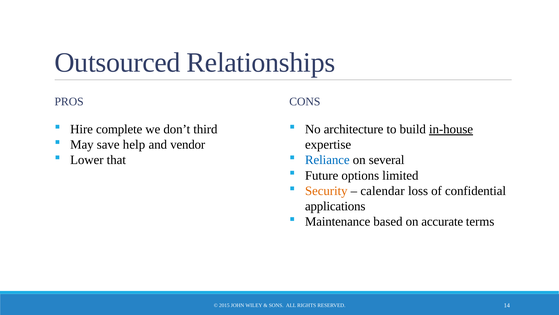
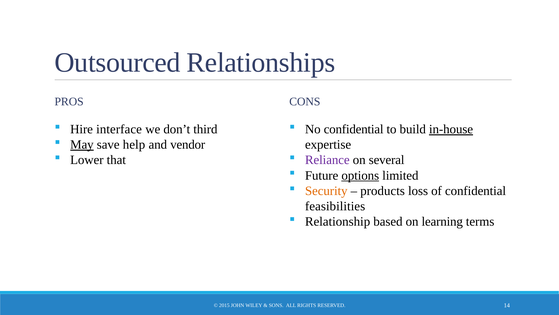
complete: complete -> interface (119, 129)
No architecture: architecture -> confidential (354, 129)
May underline: none -> present (82, 144)
Reliance colour: blue -> purple (327, 160)
options underline: none -> present (360, 175)
calendar: calendar -> products (383, 191)
applications: applications -> feasibilities (335, 206)
Maintenance: Maintenance -> Relationship (338, 221)
accurate: accurate -> learning (442, 221)
